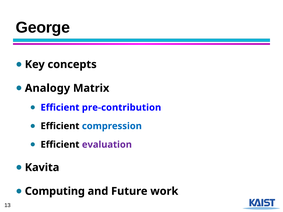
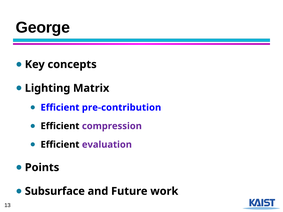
Analogy: Analogy -> Lighting (48, 88)
compression colour: blue -> purple (112, 126)
Kavita: Kavita -> Points (42, 168)
Computing: Computing -> Subsurface (55, 191)
